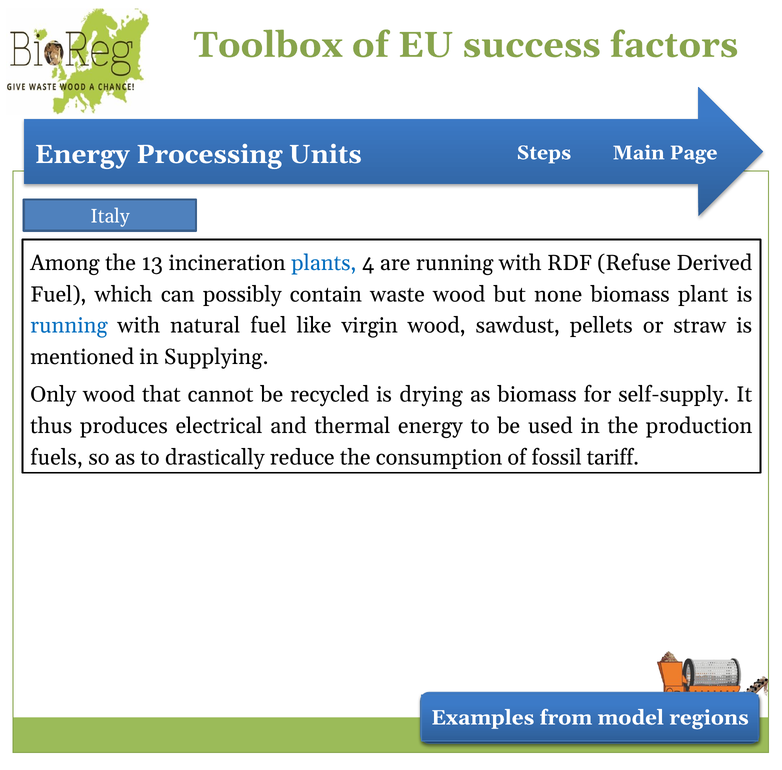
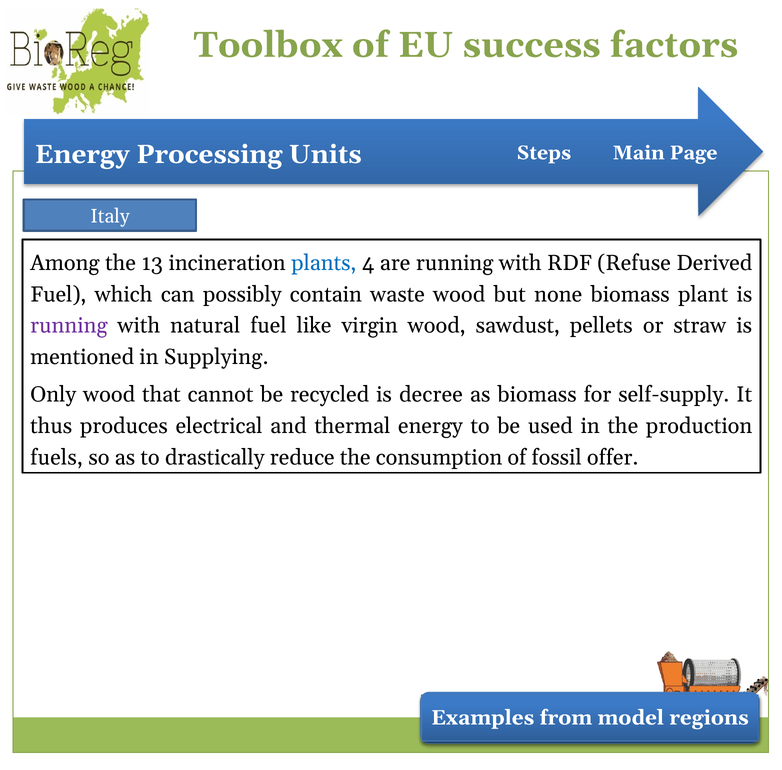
running colour: blue -> purple (69, 326)
drying: drying -> decree (431, 395)
tariff: tariff -> offer (613, 457)
